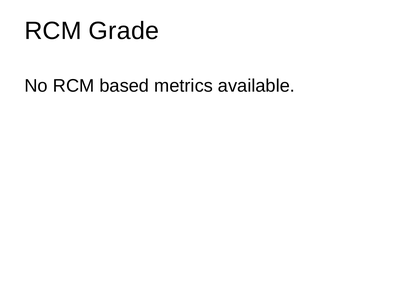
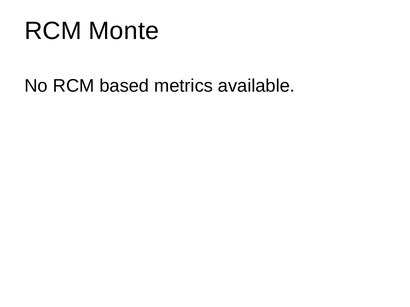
Grade: Grade -> Monte (124, 31)
